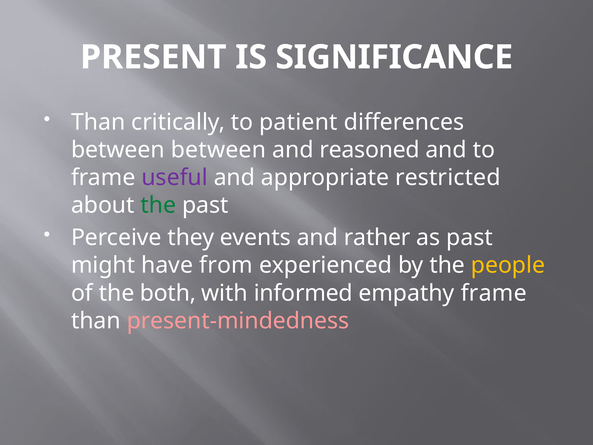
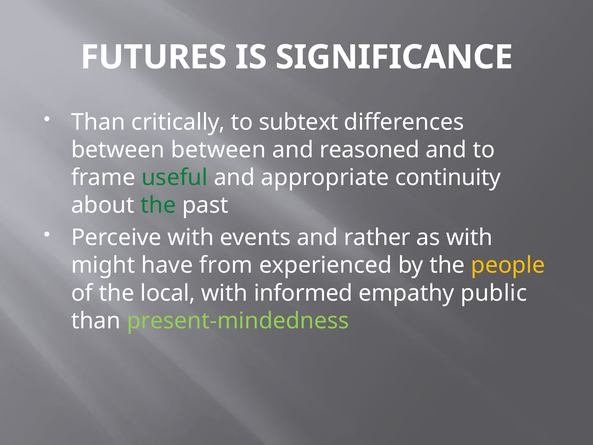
PRESENT: PRESENT -> FUTURES (153, 57)
patient: patient -> subtext (299, 122)
useful colour: purple -> green (175, 178)
restricted: restricted -> continuity (448, 178)
Perceive they: they -> with (191, 238)
as past: past -> with (470, 238)
both: both -> local (168, 293)
empathy frame: frame -> public (494, 293)
present-mindedness colour: pink -> light green (238, 321)
